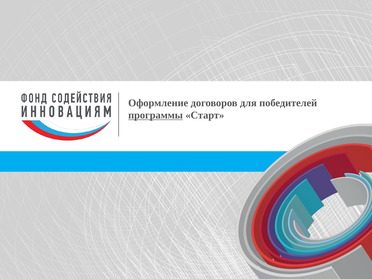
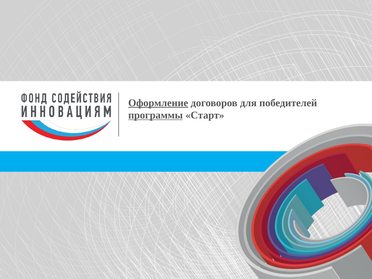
Оформление underline: none -> present (158, 103)
